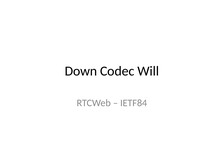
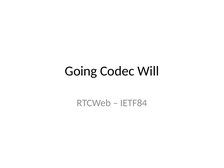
Down: Down -> Going (81, 71)
